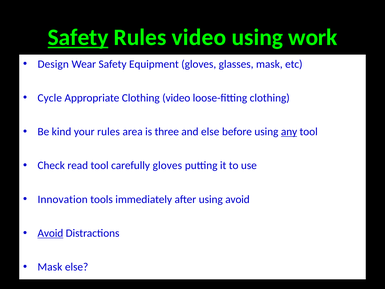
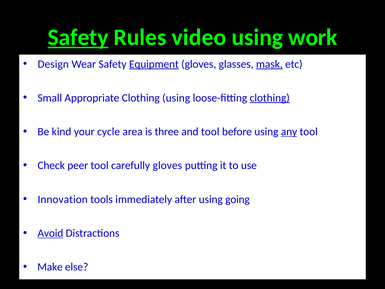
Equipment underline: none -> present (154, 64)
mask underline: none -> present (269, 64)
Cycle: Cycle -> Small (50, 98)
Clothing video: video -> using (176, 98)
clothing underline: none -> present (270, 98)
your rules: rules -> cycle (109, 132)
and else: else -> tool (210, 132)
read: read -> peer (78, 165)
using avoid: avoid -> going (237, 199)
Mask: Mask -> Make (50, 267)
